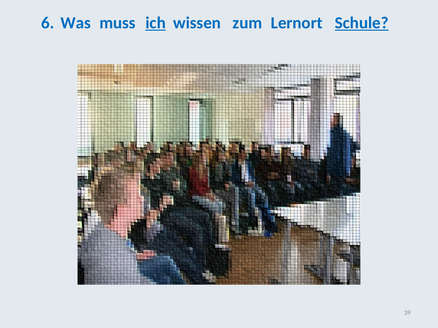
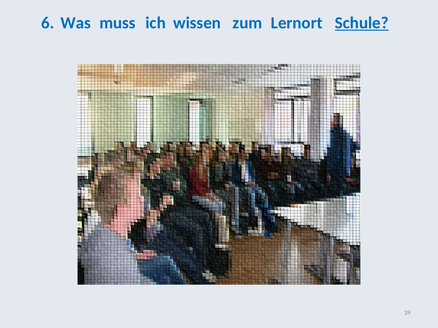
ich underline: present -> none (156, 23)
